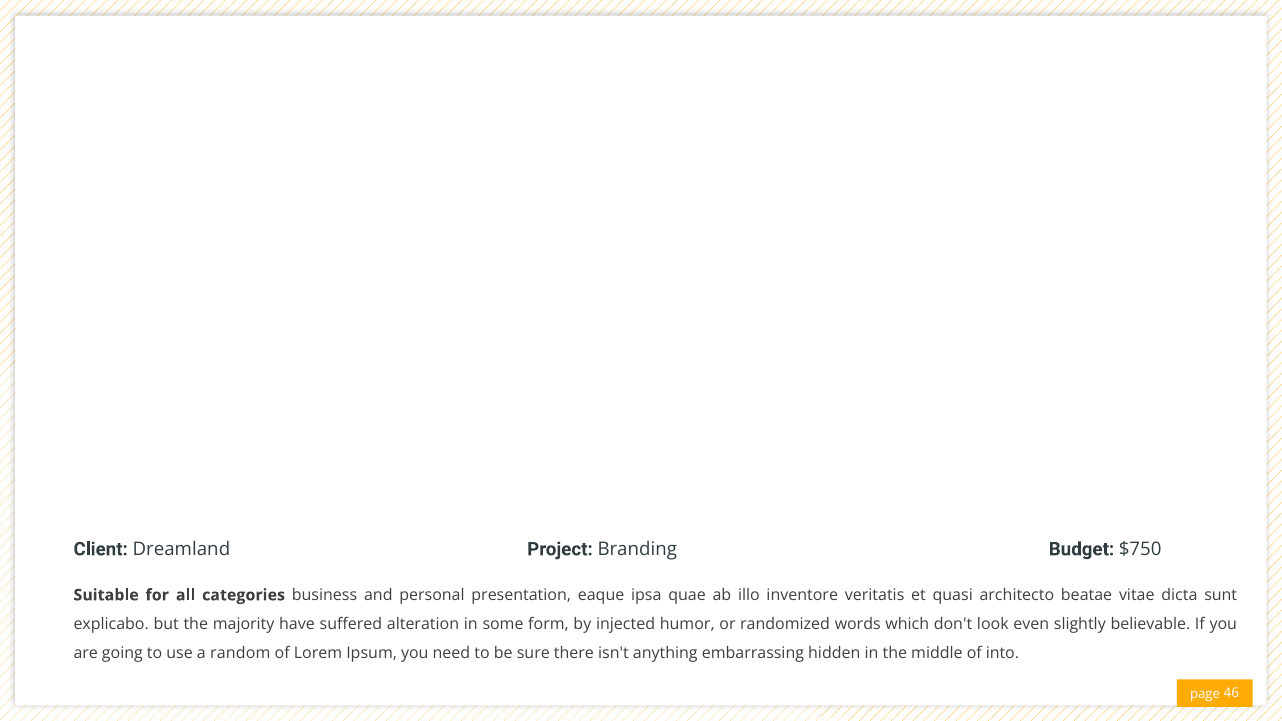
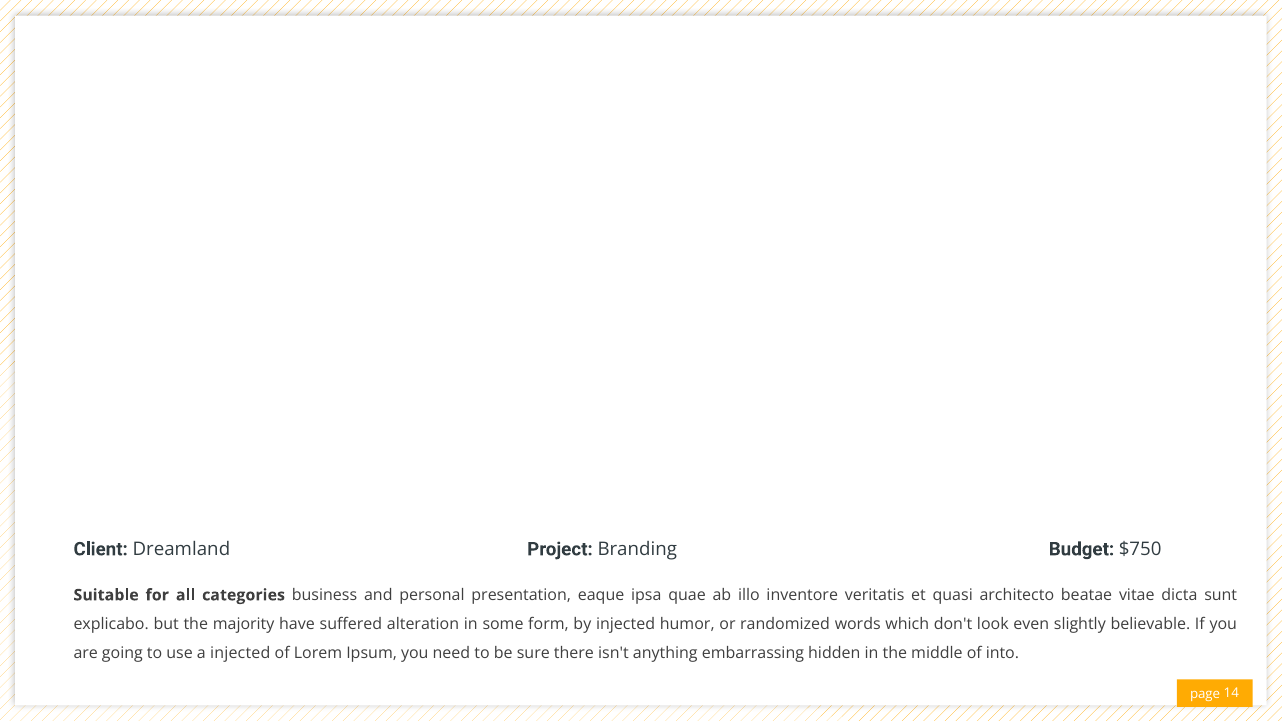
a random: random -> injected (240, 653)
46: 46 -> 14 (1231, 693)
